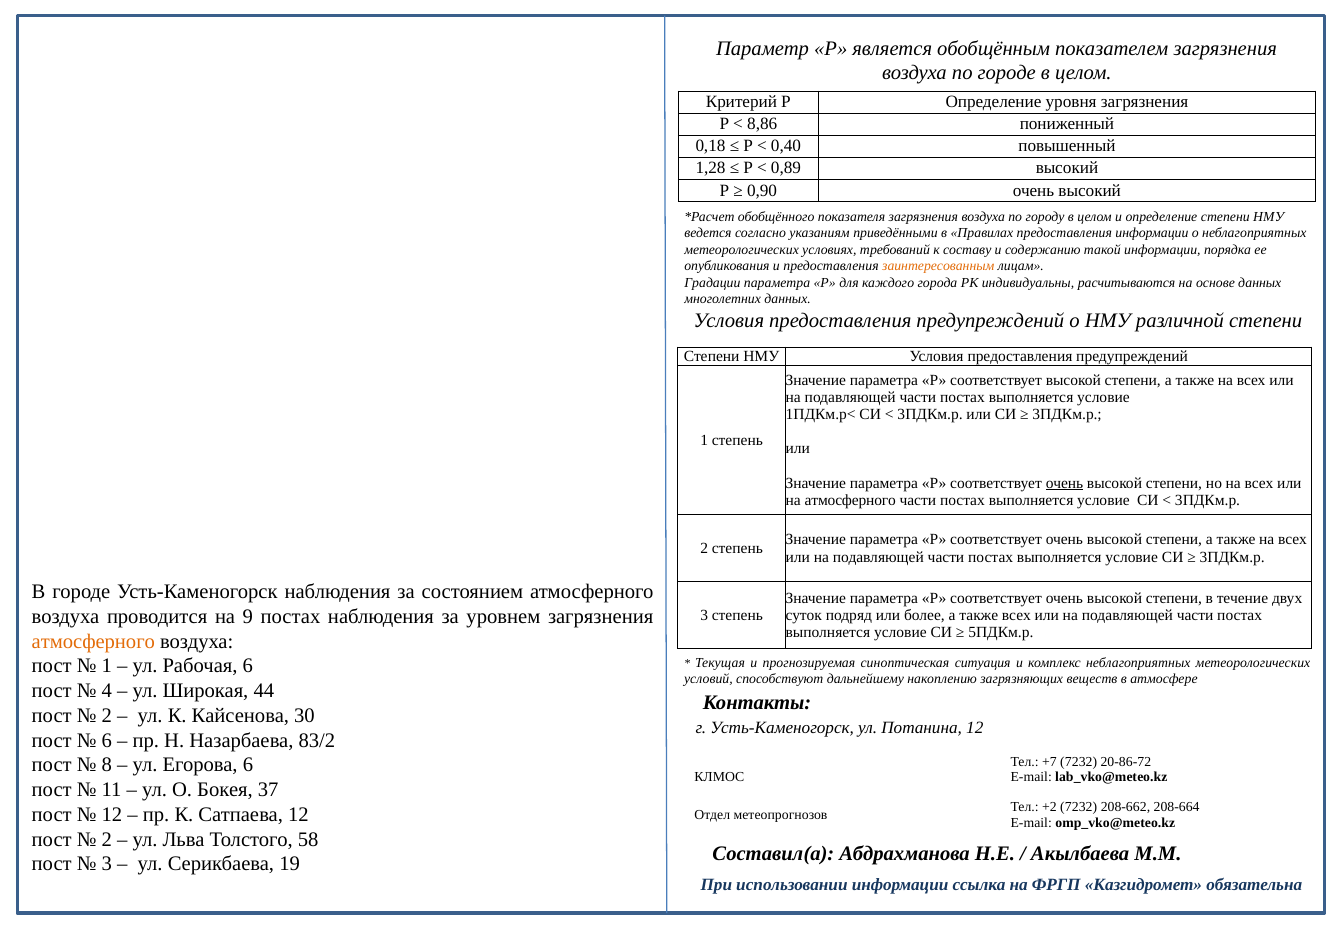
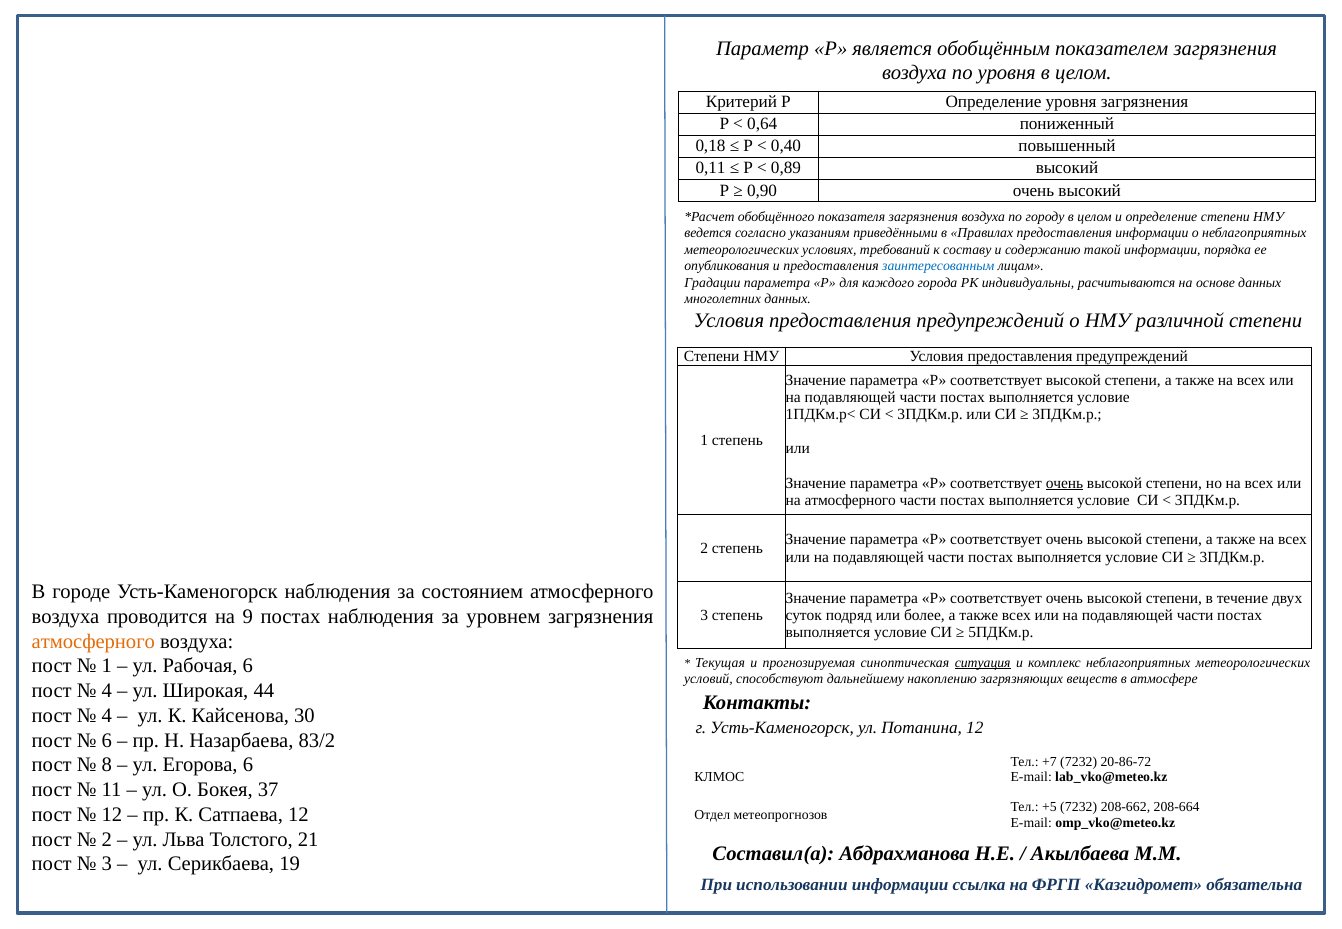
по городе: городе -> уровня (1007, 73)
8,86: 8,86 -> 0,64 (762, 124)
1,28: 1,28 -> 0,11 (710, 168)
заинтересованным colour: orange -> blue (938, 266)
ситуация underline: none -> present (983, 663)
2: 2 -> 4 (107, 716)
+2: +2 -> +5 (1049, 807)
58: 58 -> 21 (308, 839)
